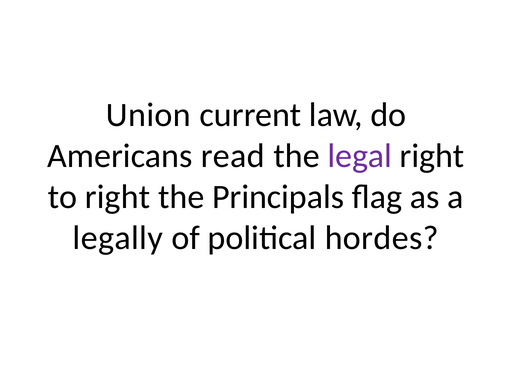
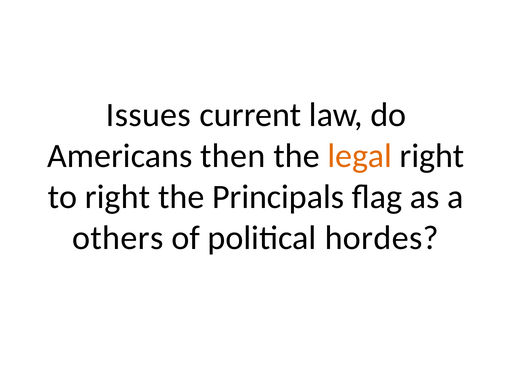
Union: Union -> Issues (148, 115)
read: read -> then (233, 156)
legal colour: purple -> orange (360, 156)
legally: legally -> others (118, 238)
